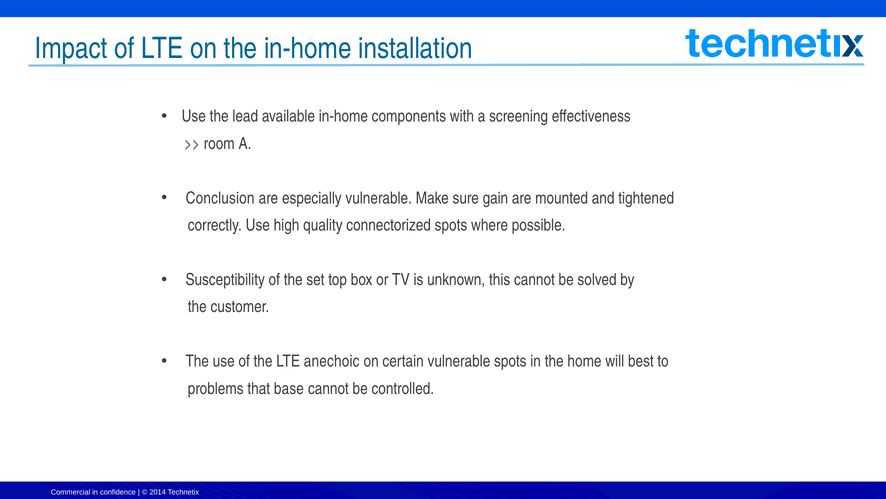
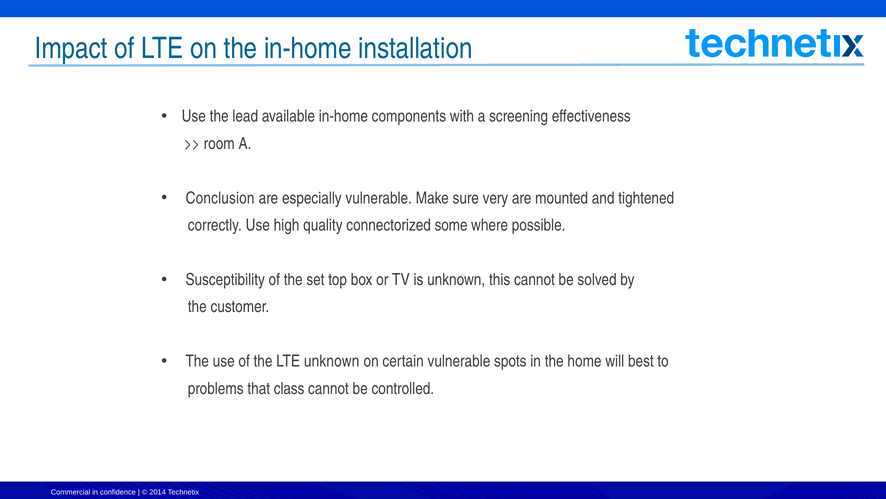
gain: gain -> very (495, 198)
connectorized spots: spots -> some (451, 225)
LTE anechoic: anechoic -> unknown (332, 361)
base: base -> class (289, 388)
